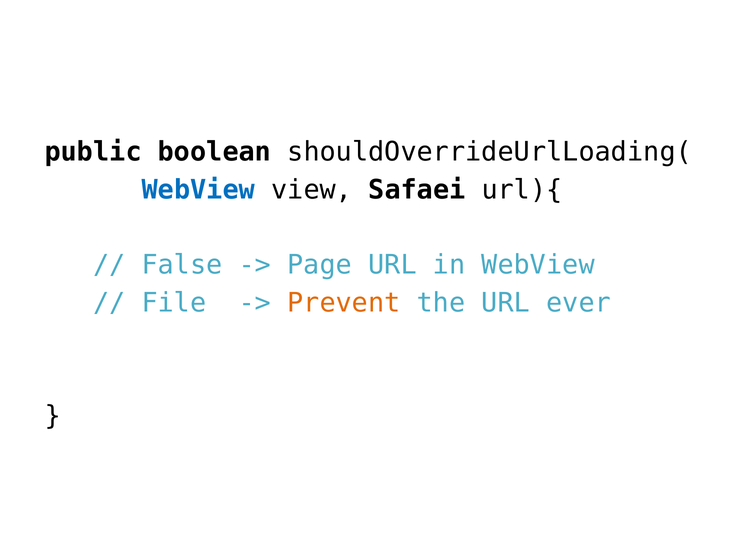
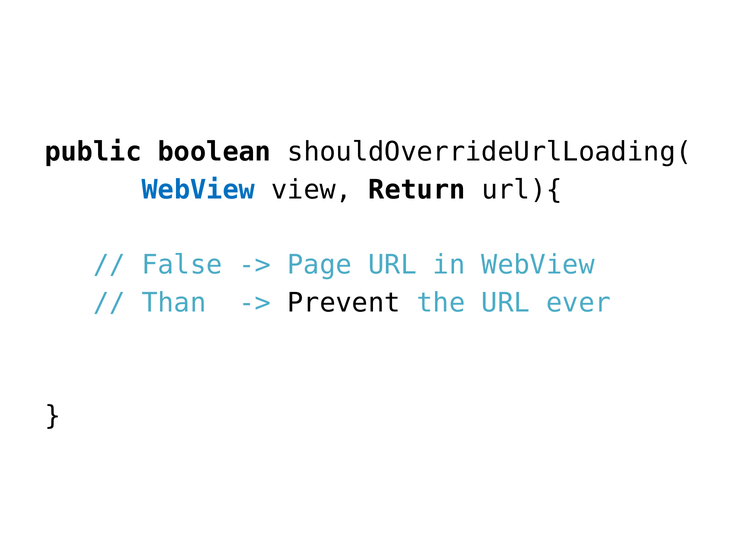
Safaei: Safaei -> Return (417, 190)
File: File -> Than (174, 303)
Prevent colour: orange -> black (344, 303)
